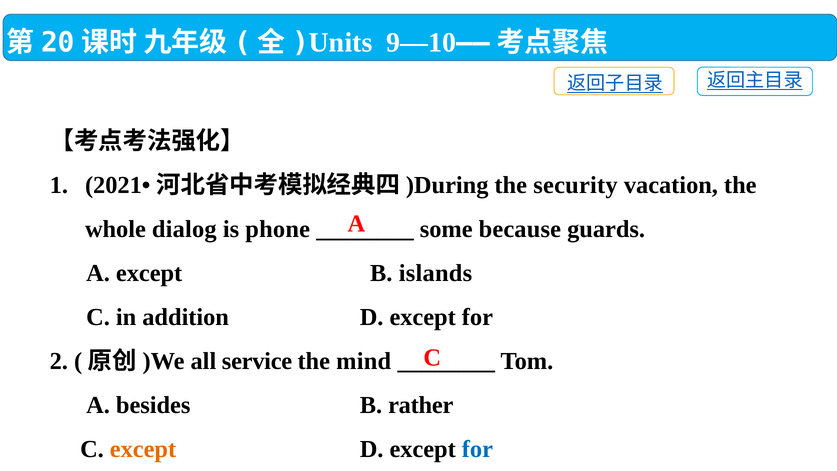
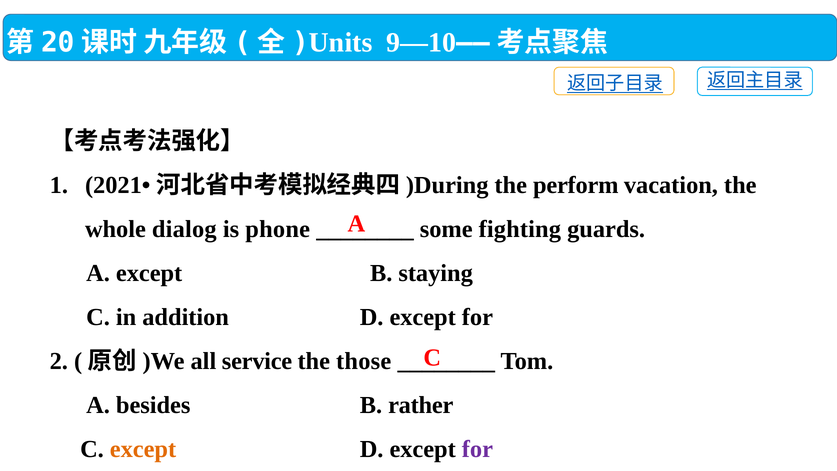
security: security -> perform (576, 185)
because: because -> fighting (520, 229)
islands: islands -> staying (436, 273)
mind: mind -> those (364, 361)
for colour: blue -> purple (477, 449)
